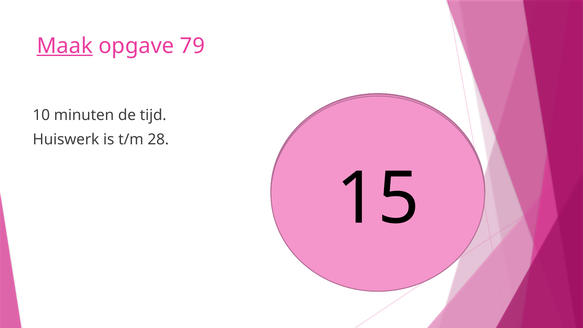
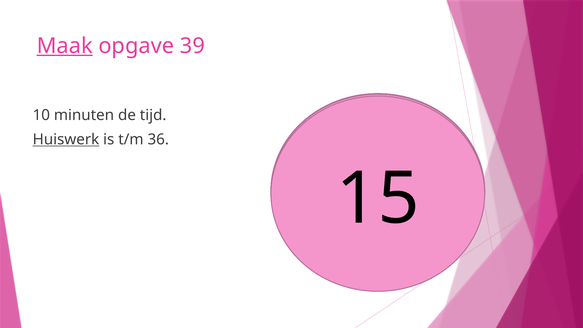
79: 79 -> 39 (192, 46)
Huiswerk underline: none -> present (66, 139)
28: 28 -> 36 (158, 139)
